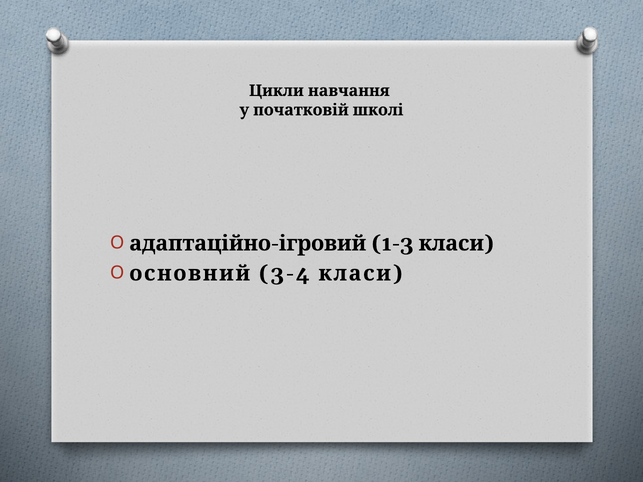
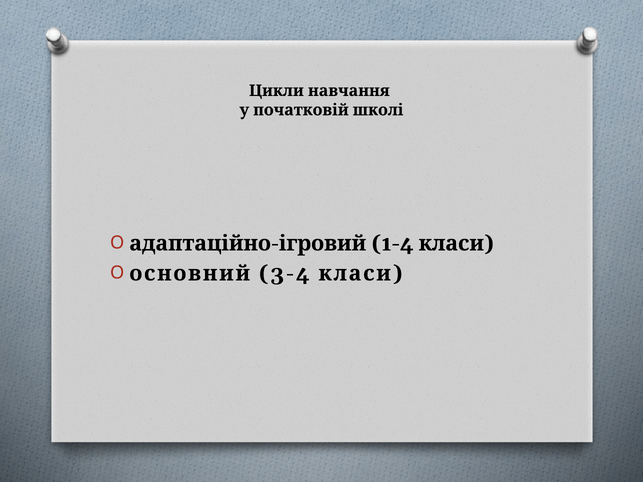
1-3: 1-3 -> 1-4 (393, 244)
